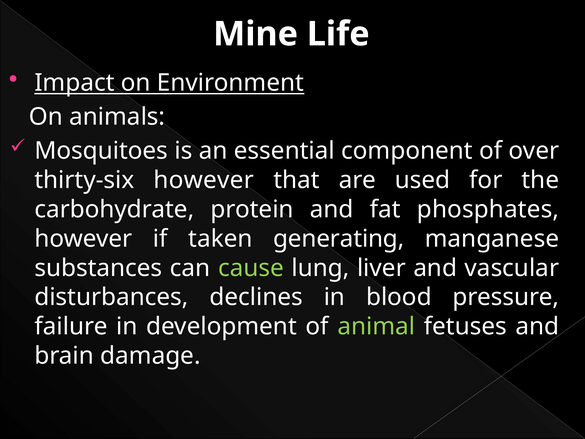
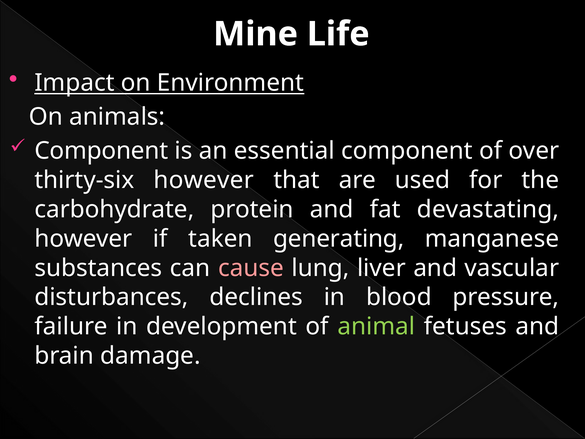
Mosquitoes: Mosquitoes -> Component (101, 151)
phosphates: phosphates -> devastating (488, 209)
cause colour: light green -> pink (251, 268)
